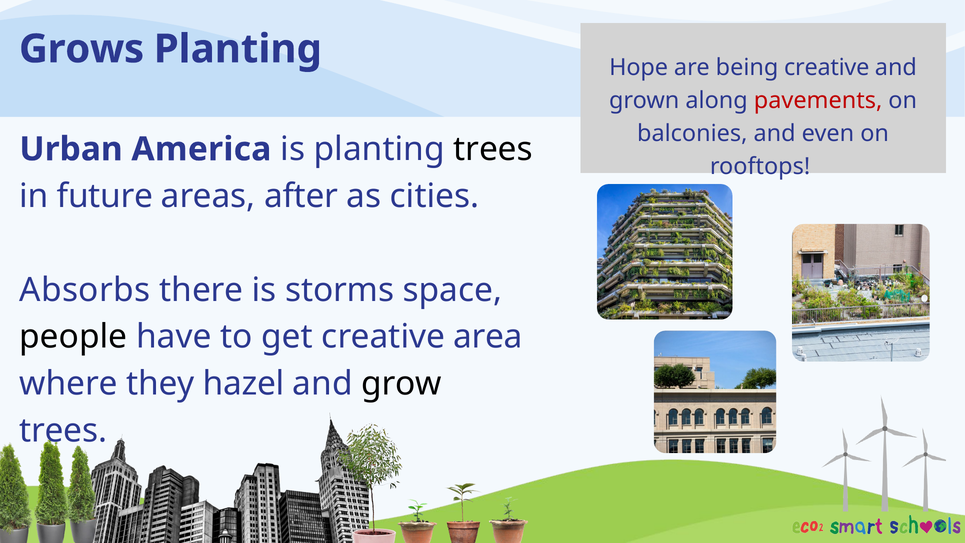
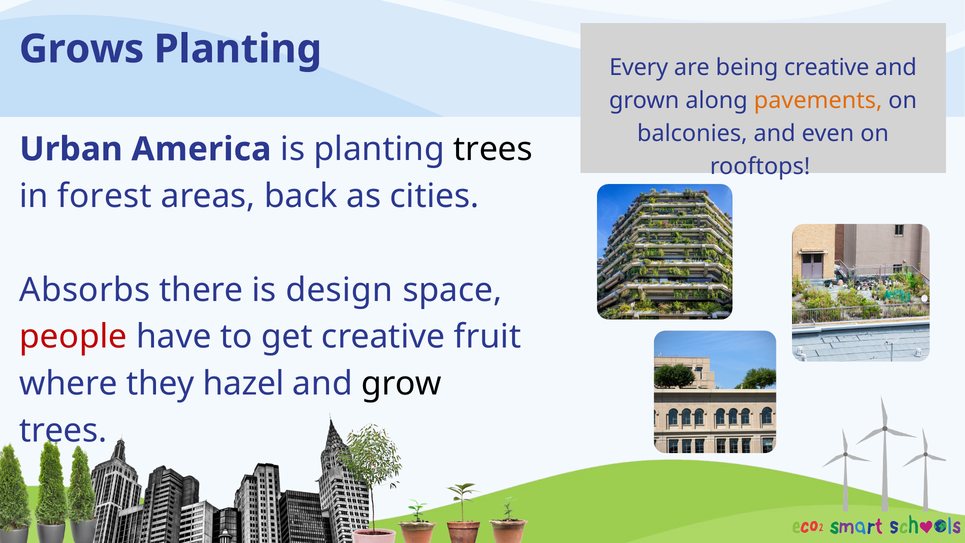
Hope: Hope -> Every (639, 68)
pavements colour: red -> orange (818, 101)
future: future -> forest (105, 196)
after: after -> back (301, 196)
storms: storms -> design (339, 290)
people colour: black -> red (73, 337)
area: area -> fruit (488, 337)
